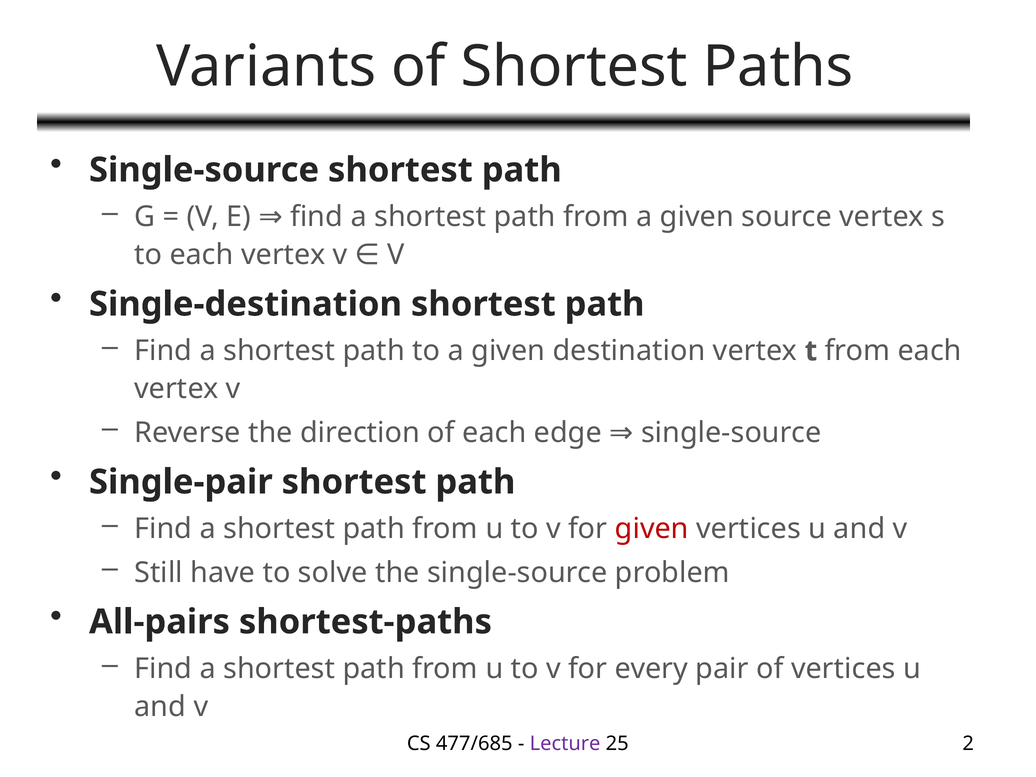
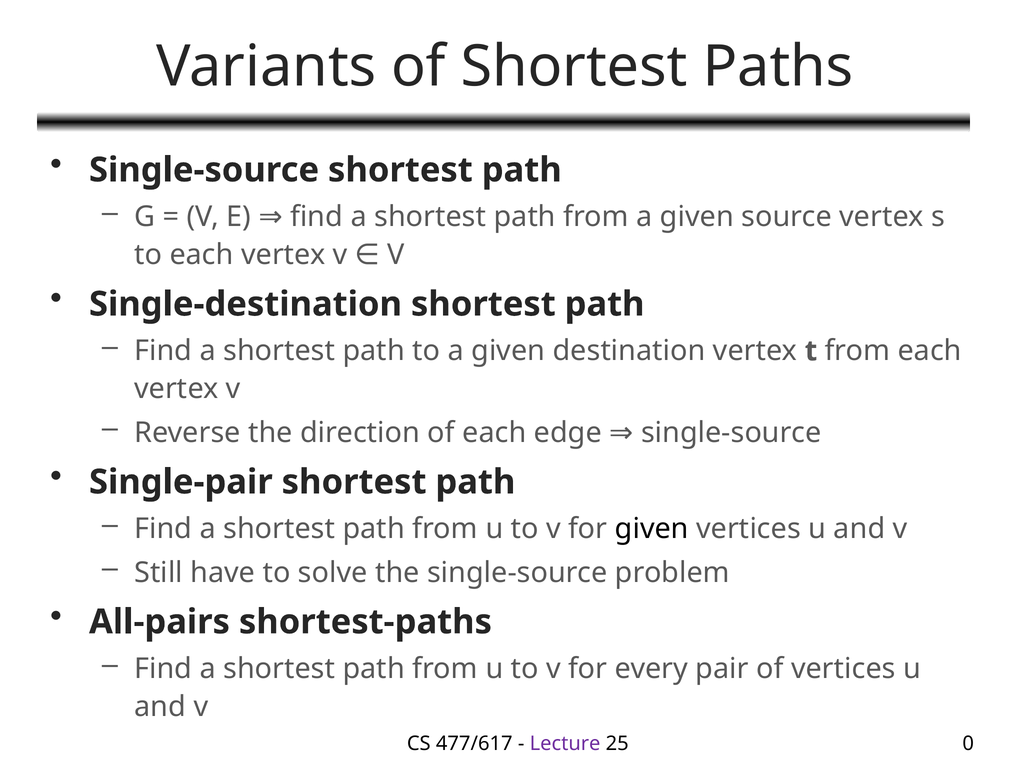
given colour: red -> black (652, 529)
477/685: 477/685 -> 477/617 (474, 744)
2: 2 -> 0 (968, 744)
